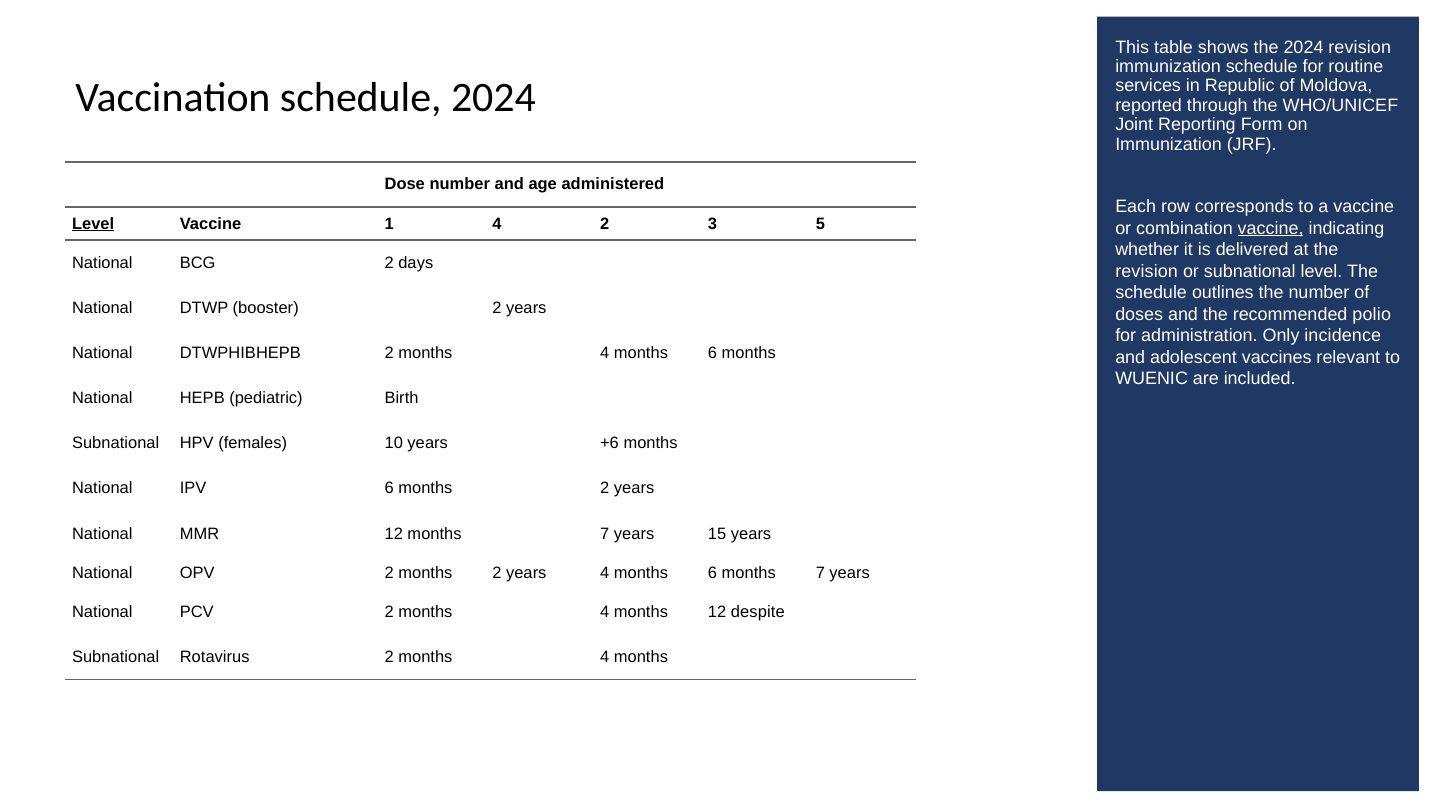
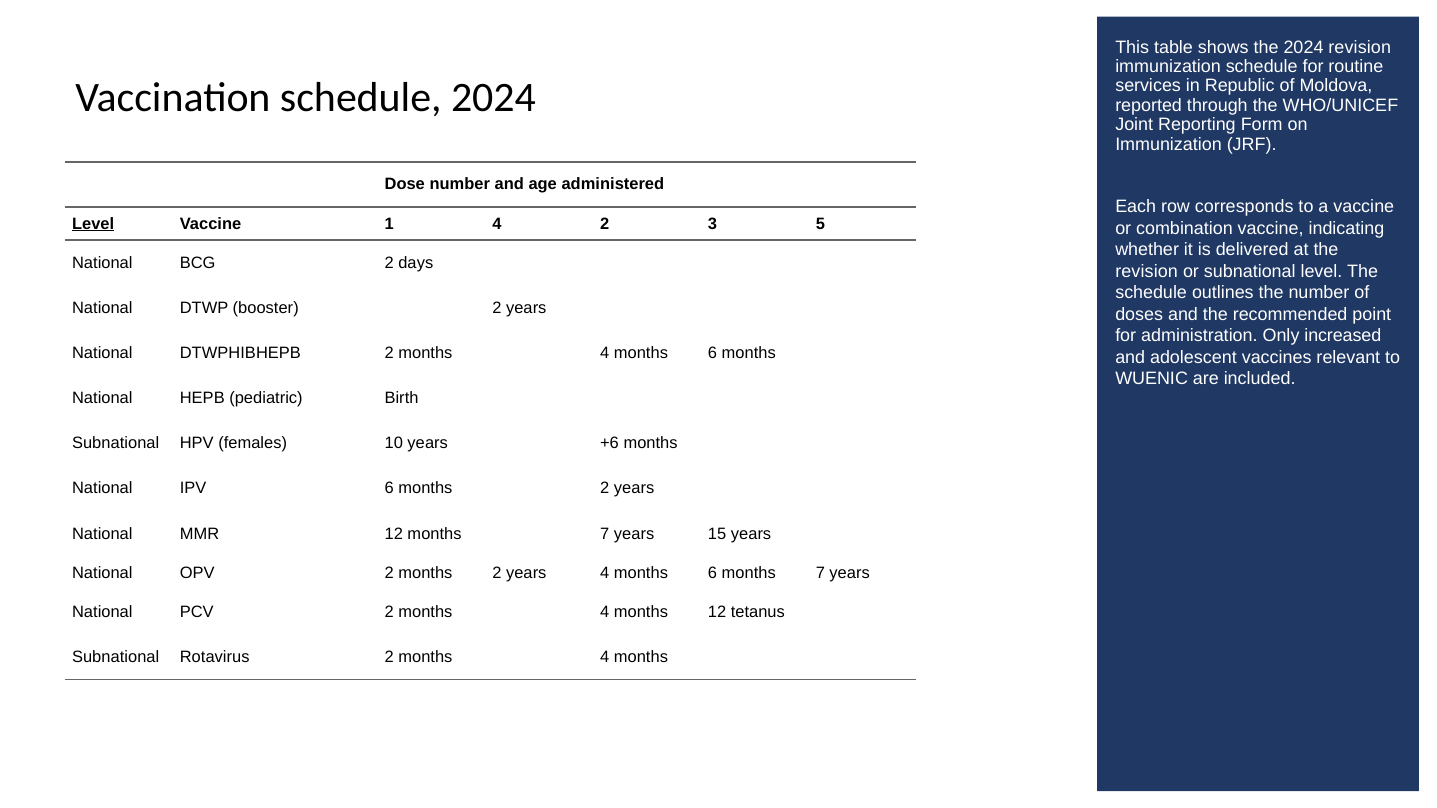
vaccine underline: present -> none (1271, 228)
polio: polio -> point (1372, 314)
incidence: incidence -> increased (1343, 336)
despite: despite -> tetanus (758, 612)
